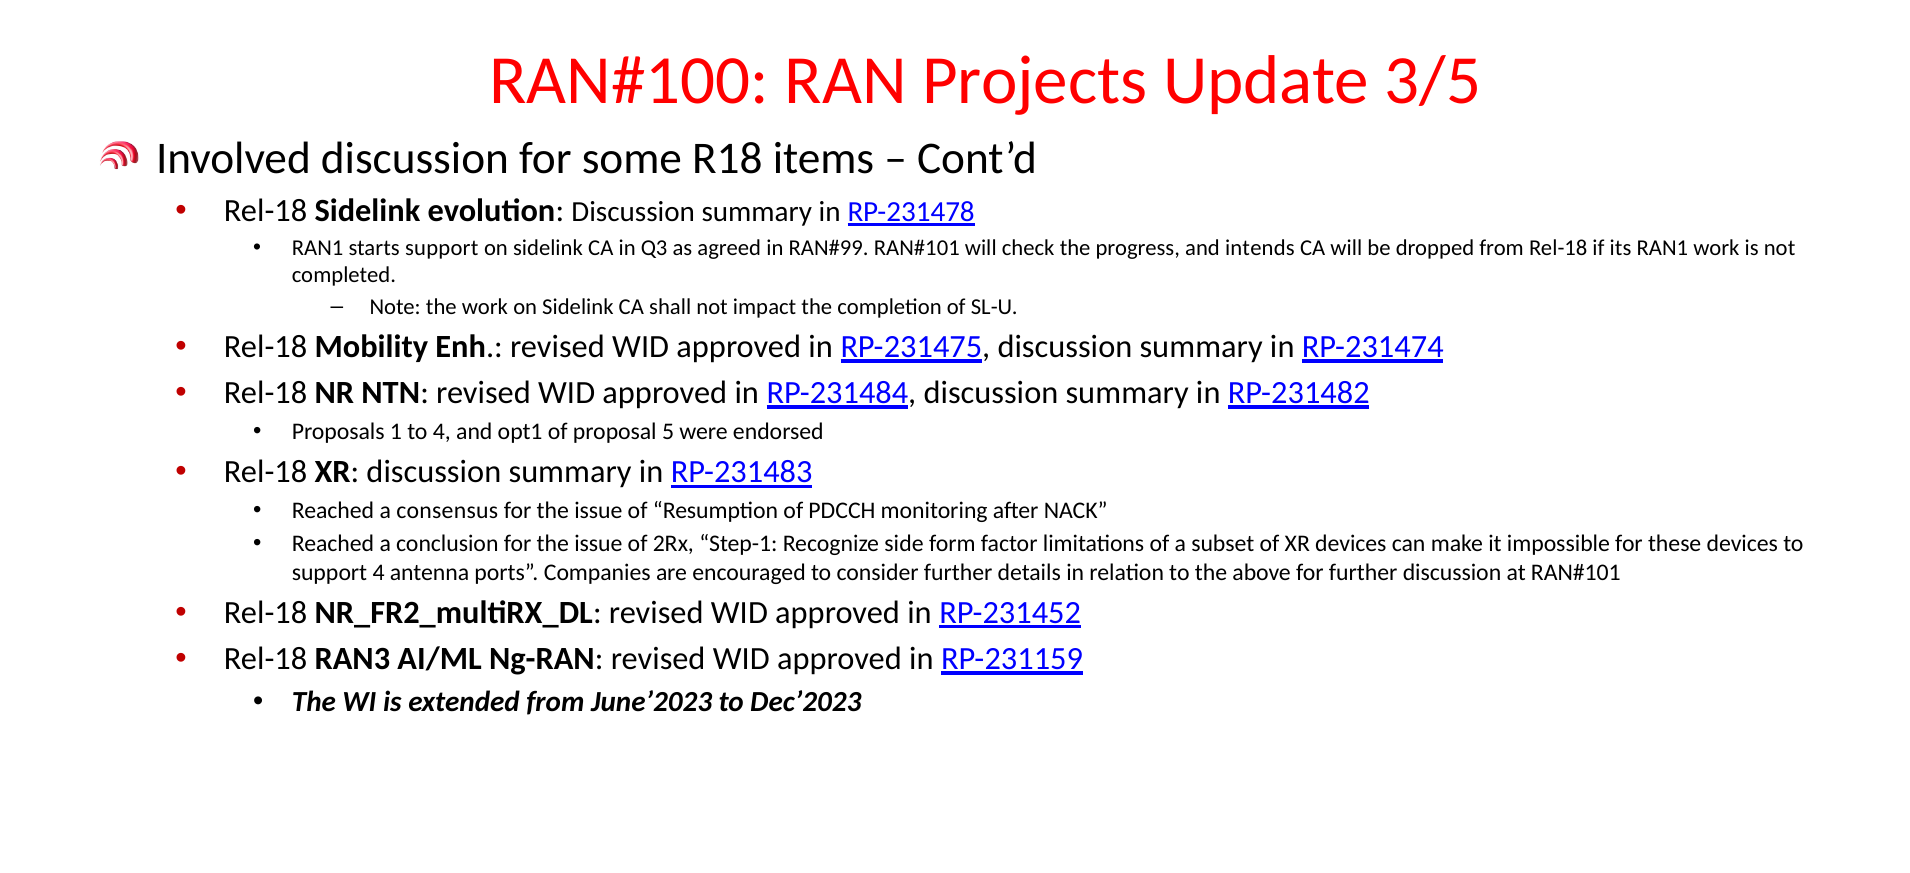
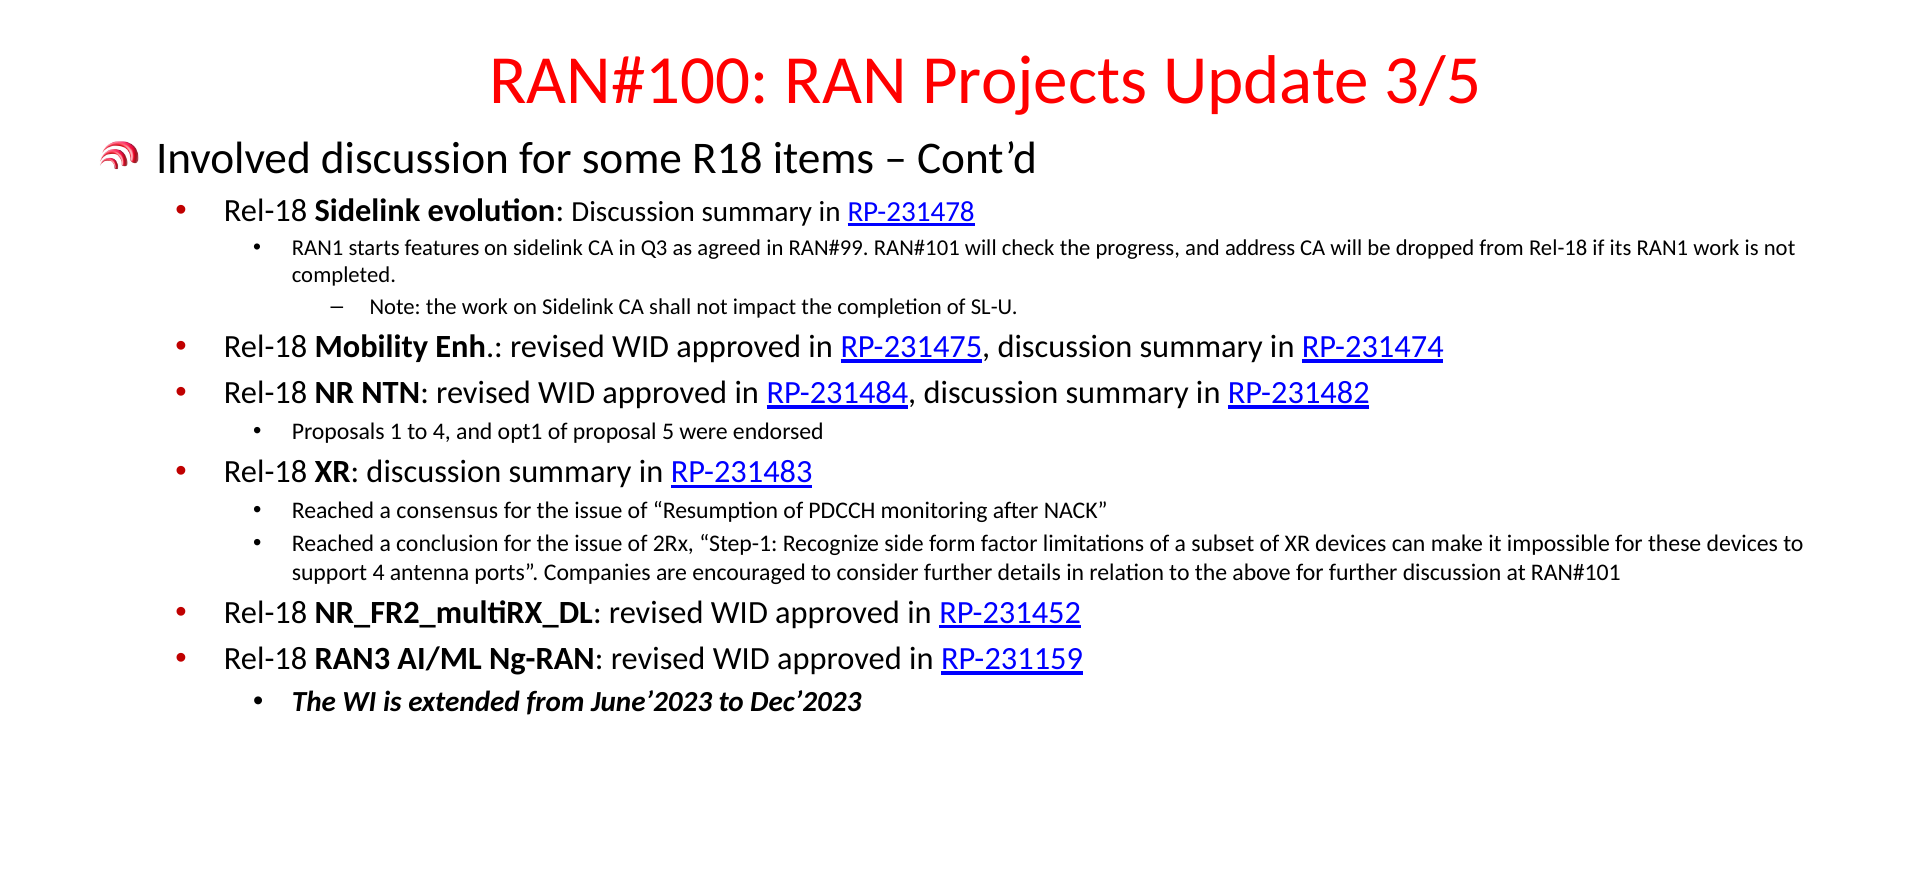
starts support: support -> features (442, 248)
intends: intends -> address (1260, 248)
